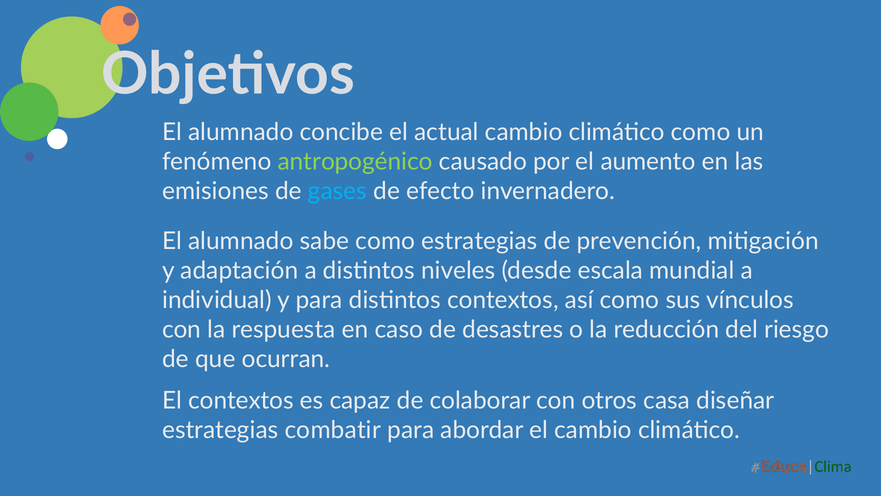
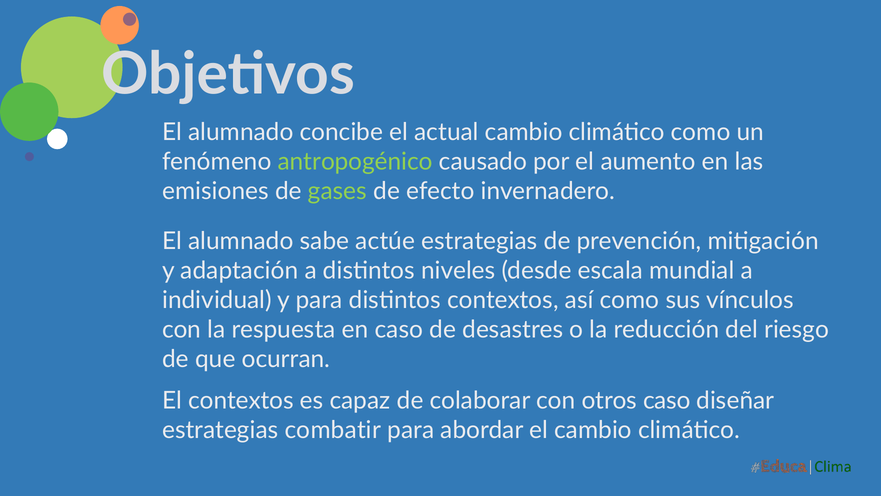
gases colour: light blue -> light green (337, 191)
sabe como: como -> actúe (385, 241)
otros casa: casa -> caso (667, 400)
